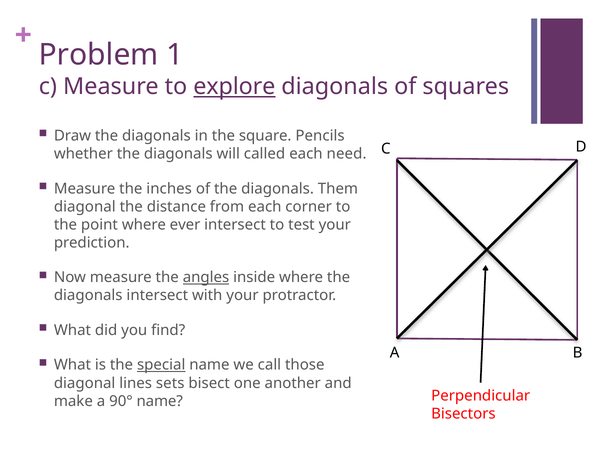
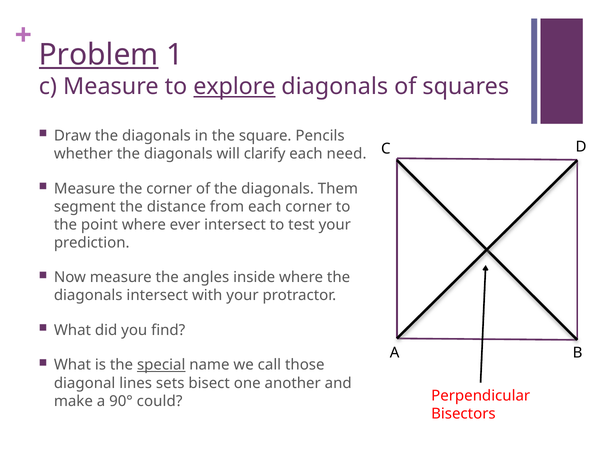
Problem underline: none -> present (99, 55)
called: called -> clarify (265, 154)
the inches: inches -> corner (169, 189)
diagonal: diagonal -> segment (85, 207)
angles underline: present -> none (206, 278)
90° name: name -> could (160, 402)
